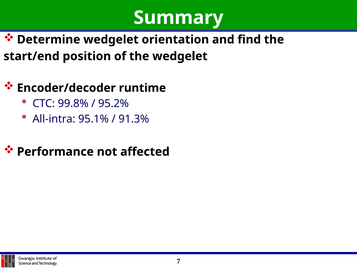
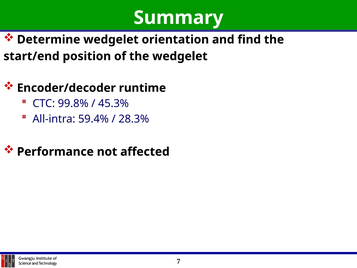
95.2%: 95.2% -> 45.3% (114, 104)
95.1%: 95.1% -> 59.4% (93, 119)
91.3%: 91.3% -> 28.3% (134, 119)
